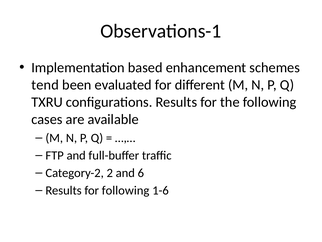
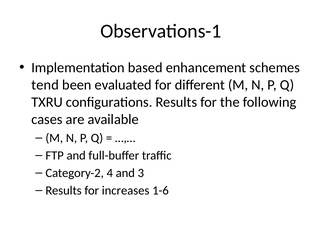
2: 2 -> 4 (110, 173)
6: 6 -> 3 (141, 173)
for following: following -> increases (126, 190)
